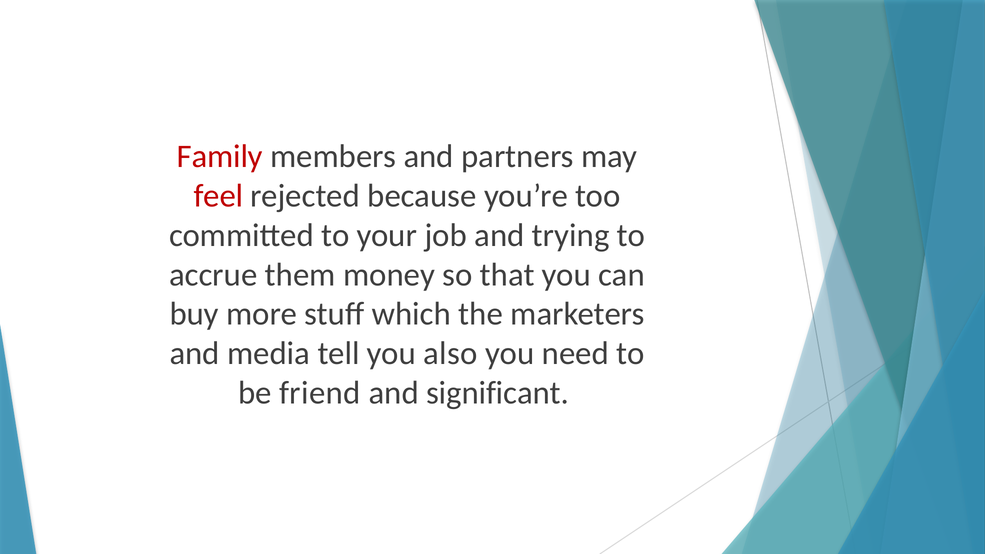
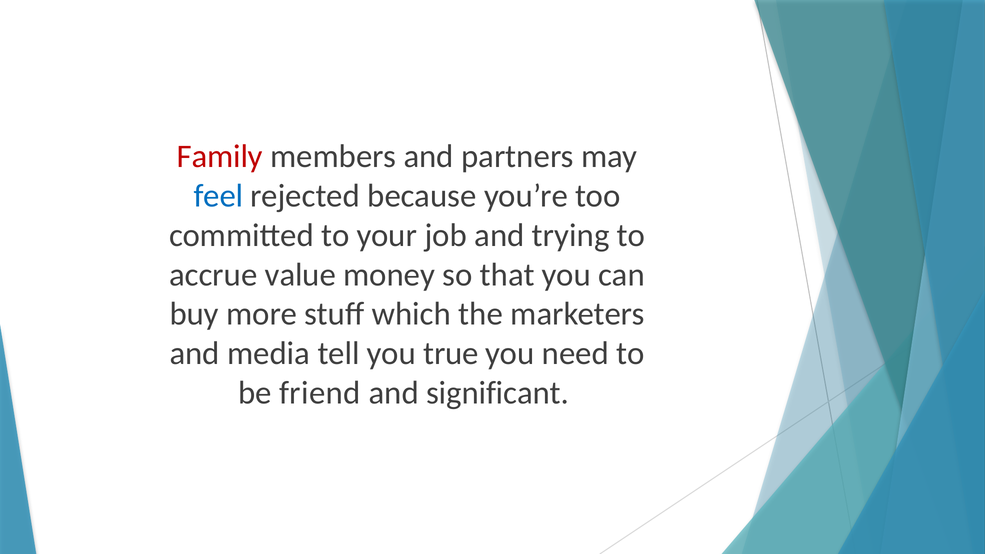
feel colour: red -> blue (218, 196)
them: them -> value (300, 275)
also: also -> true (451, 354)
